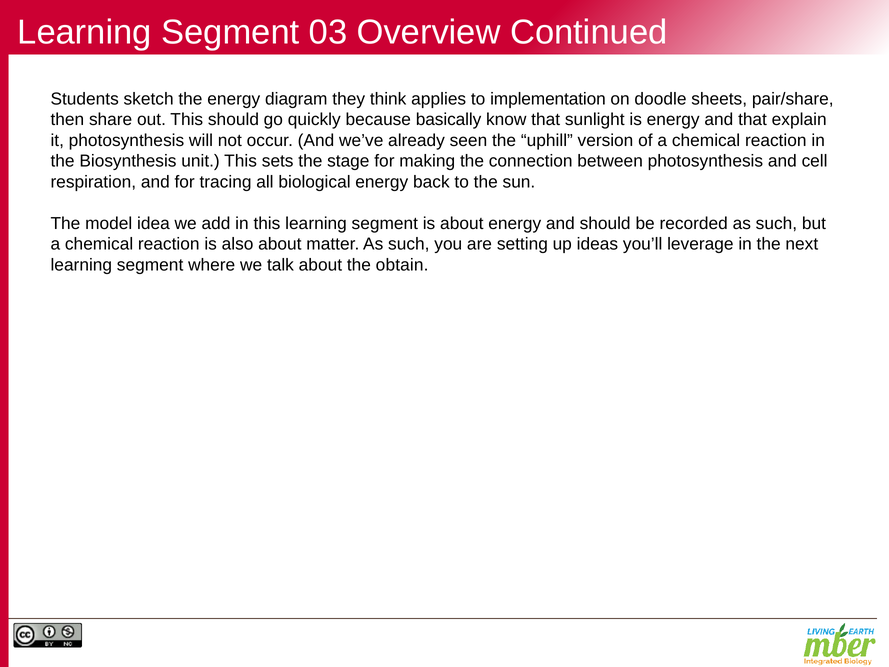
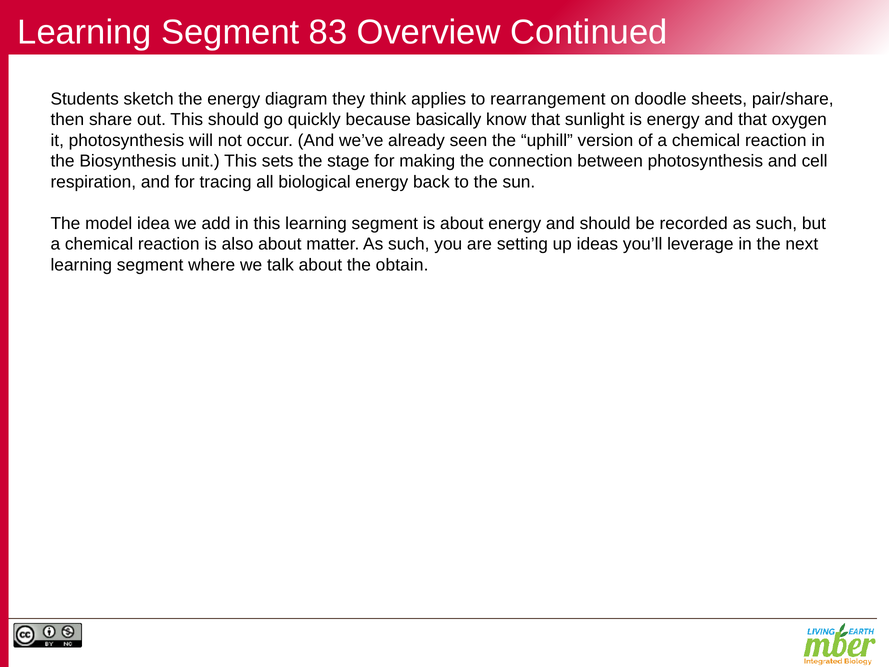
03: 03 -> 83 (328, 32)
implementation: implementation -> rearrangement (548, 99)
explain: explain -> oxygen (799, 120)
